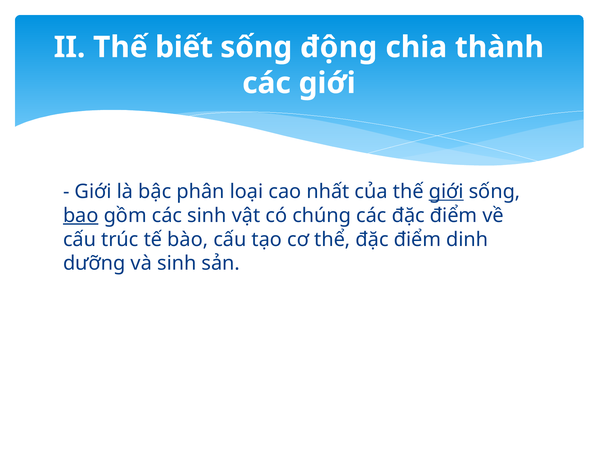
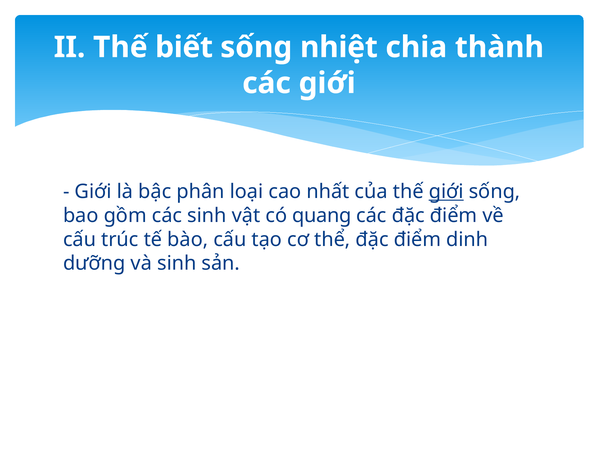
động: động -> nhiệt (339, 47)
bao underline: present -> none (81, 215)
chúng: chúng -> quang (322, 215)
